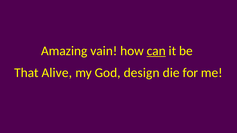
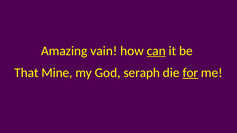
Alive: Alive -> Mine (57, 73)
design: design -> seraph (142, 73)
for underline: none -> present (190, 73)
